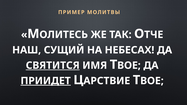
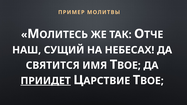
СВЯТИТСЯ underline: present -> none (53, 66)
